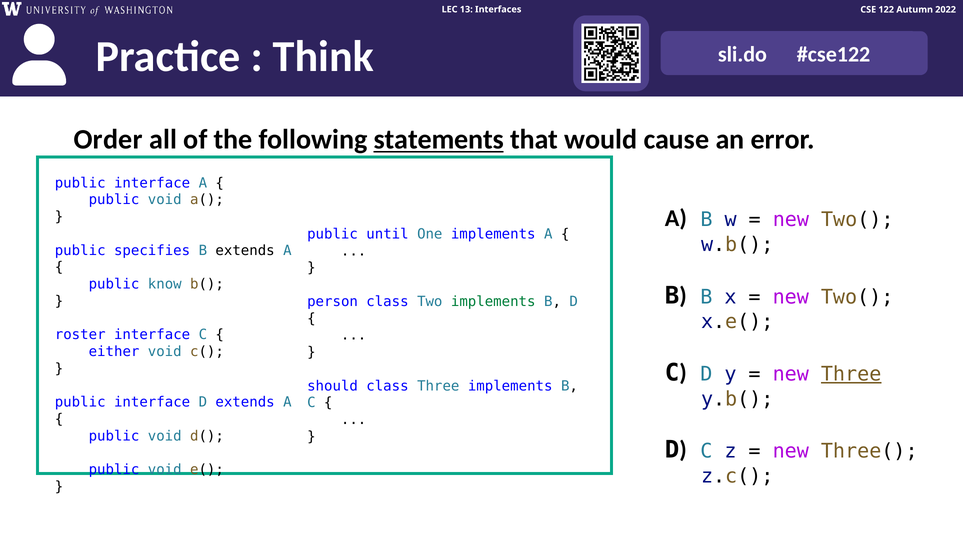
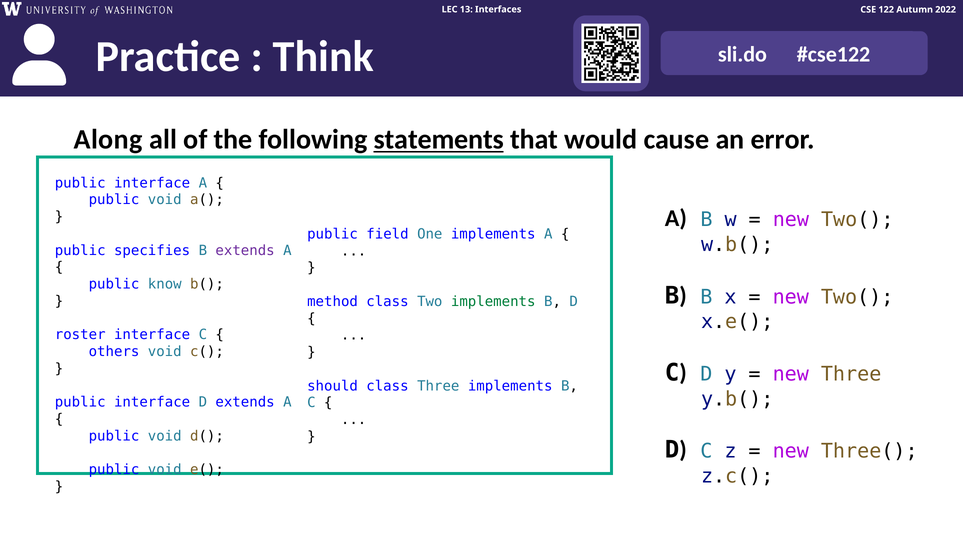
Order: Order -> Along (108, 140)
until: until -> field (387, 234)
extends colour: black -> purple (245, 250)
person: person -> method (333, 301)
either: either -> others (114, 351)
Three underline: present -> none (851, 374)
